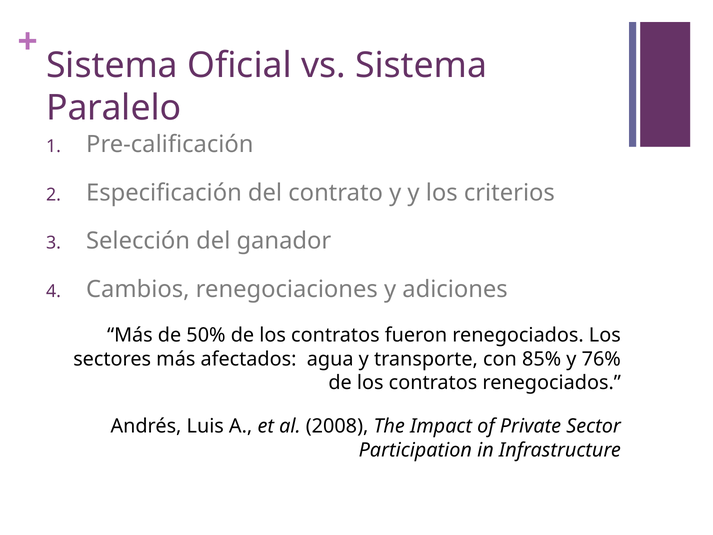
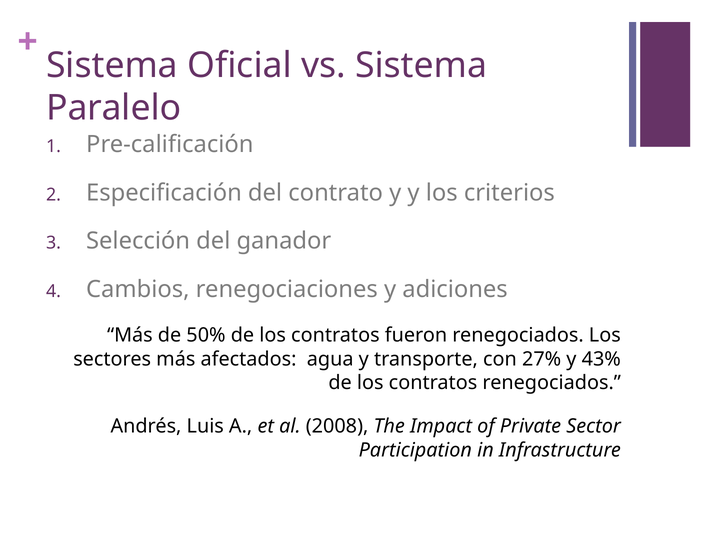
85%: 85% -> 27% (542, 359)
76%: 76% -> 43% (601, 359)
